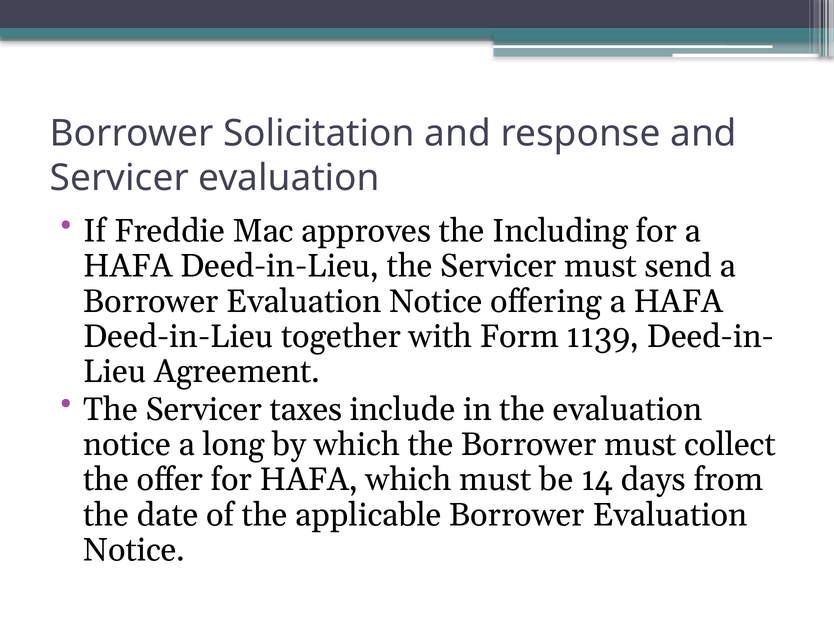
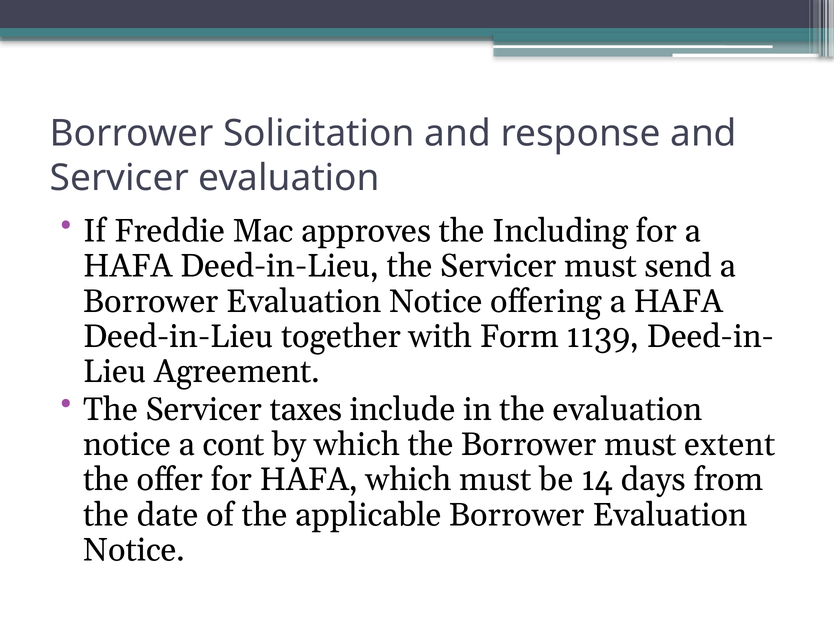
long: long -> cont (234, 444)
collect: collect -> extent (730, 444)
